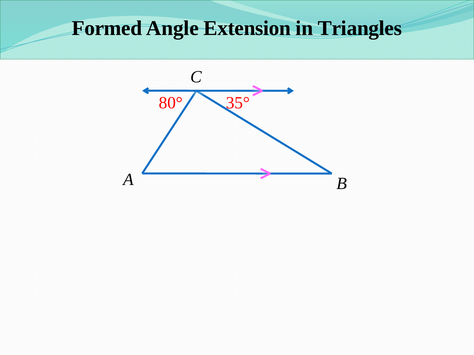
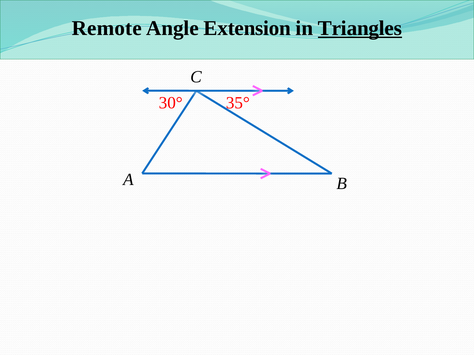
Formed: Formed -> Remote (107, 28)
Triangles underline: none -> present (360, 28)
80°: 80° -> 30° (171, 103)
